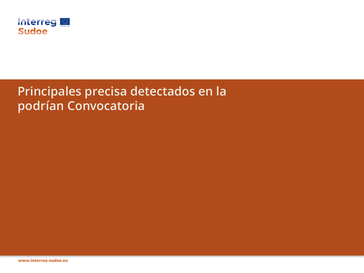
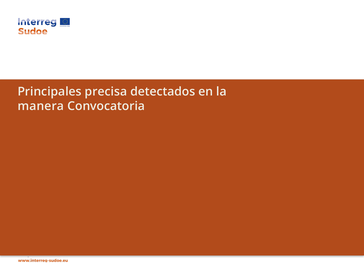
podrían: podrían -> manera (41, 106)
